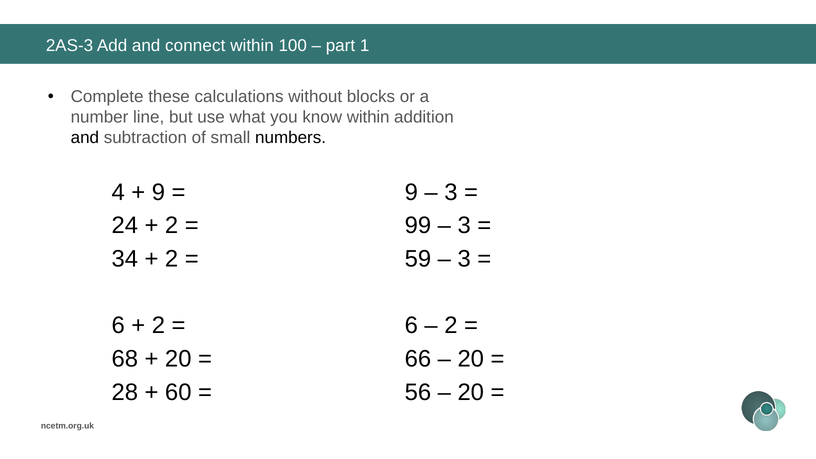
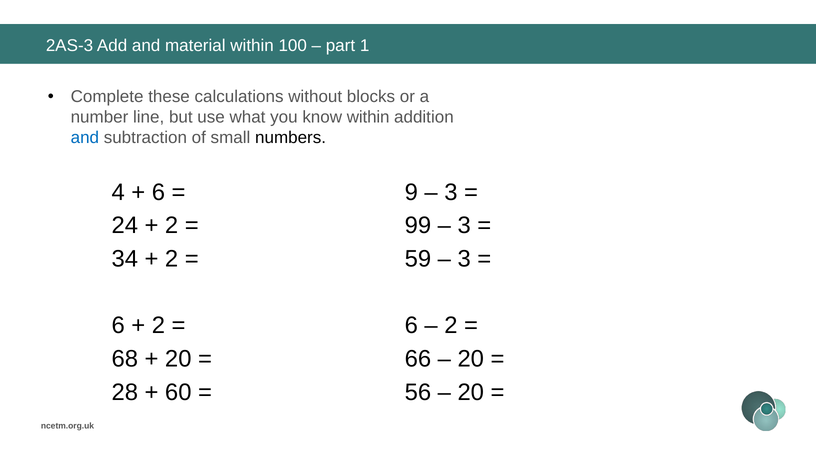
connect: connect -> material (195, 46)
and colour: black -> blue (85, 138)
9: 9 -> 6 (158, 192)
